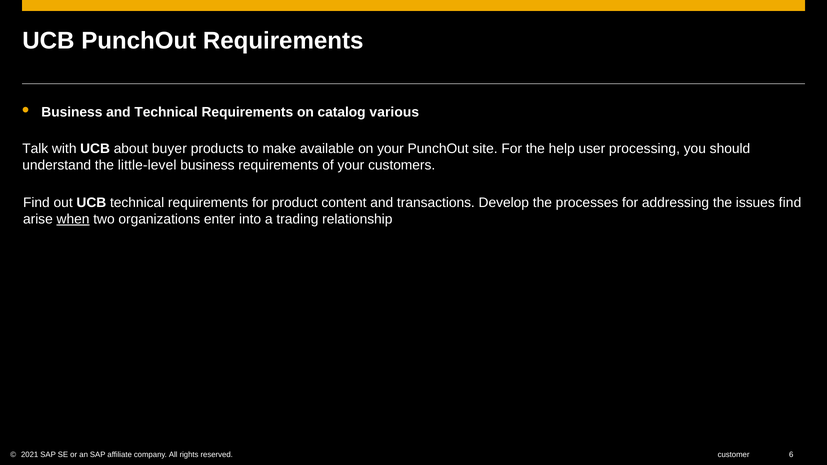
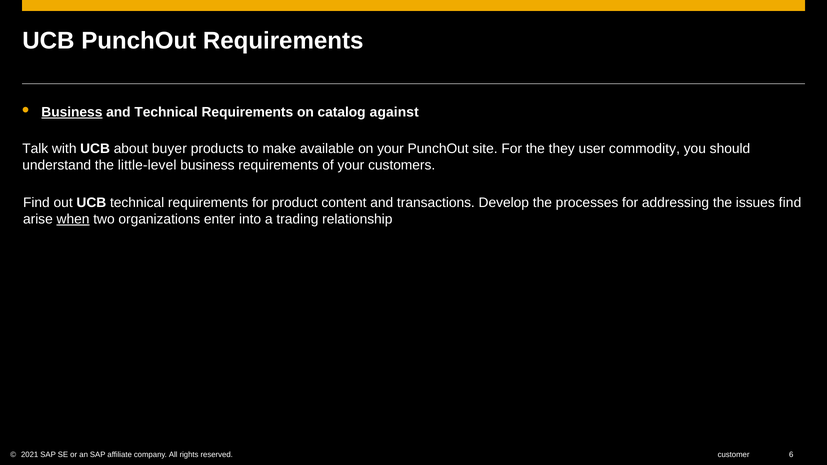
Business underline: none -> present (72, 112)
various: various -> against (394, 112)
help: help -> they (562, 149)
processing: processing -> commodity (644, 149)
